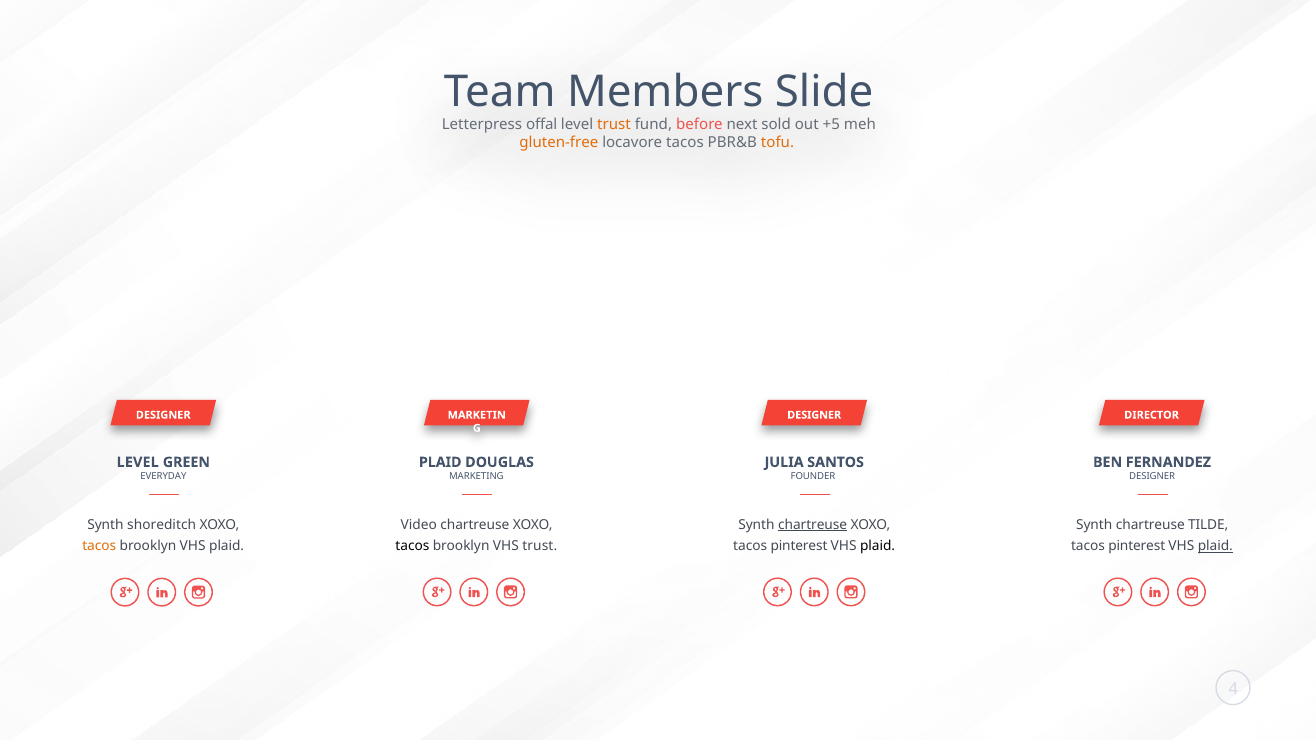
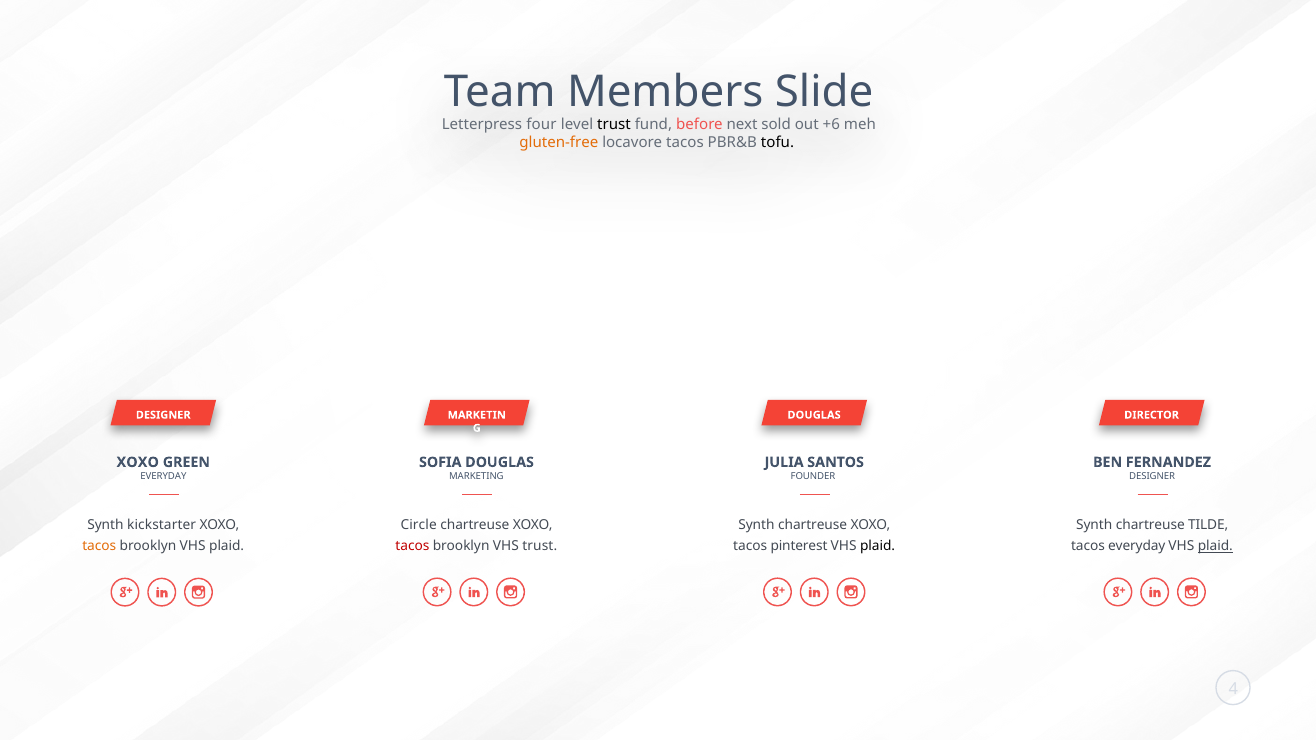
offal: offal -> four (542, 124)
trust colour: orange -> black (614, 124)
+5: +5 -> +6 (831, 124)
tofu colour: orange -> black (778, 142)
DESIGNER: DESIGNER -> DOUGLAS (814, 415)
LEVEL: LEVEL -> XOXO (138, 462)
PLAID: PLAID -> SOFIA (440, 462)
shoreditch: shoreditch -> kickstarter (162, 525)
Video: Video -> Circle (419, 525)
chartreuse underline: present -> none (813, 525)
tacos colour: black -> red (412, 546)
pinterest: pinterest -> everyday (1137, 546)
